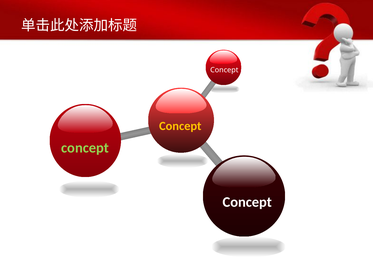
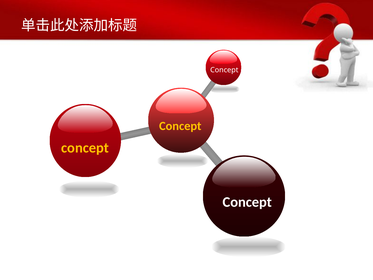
concept colour: light green -> yellow (85, 148)
